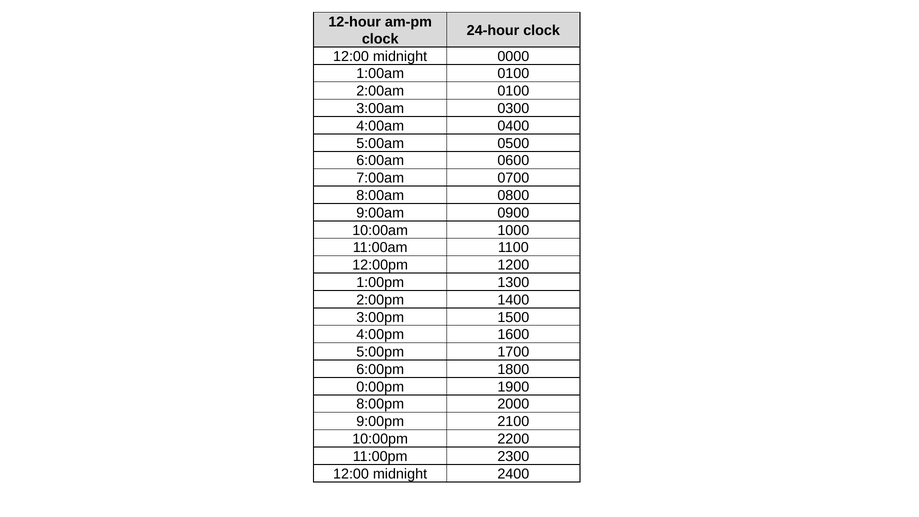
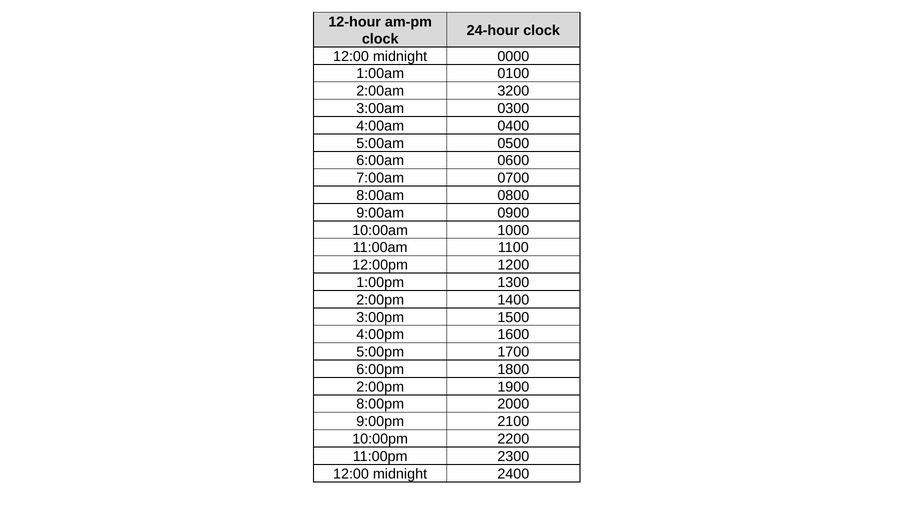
2:00am 0100: 0100 -> 3200 (513, 91)
0:00pm: 0:00pm -> 2:00pm (380, 387)
